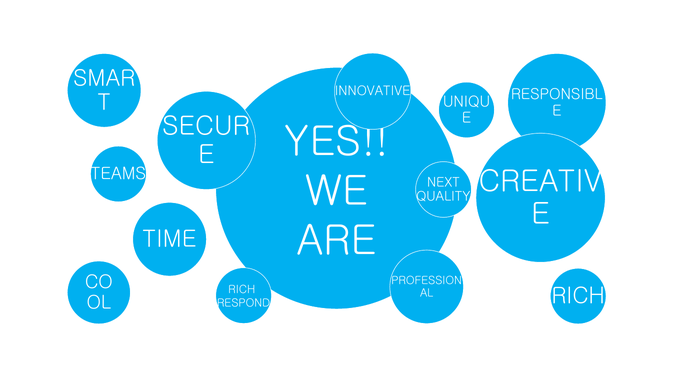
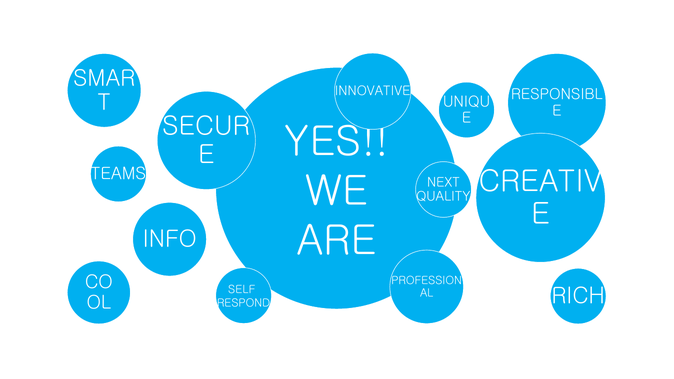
TIME: TIME -> INFO (170, 239)
RICH: RICH -> SELF (242, 290)
